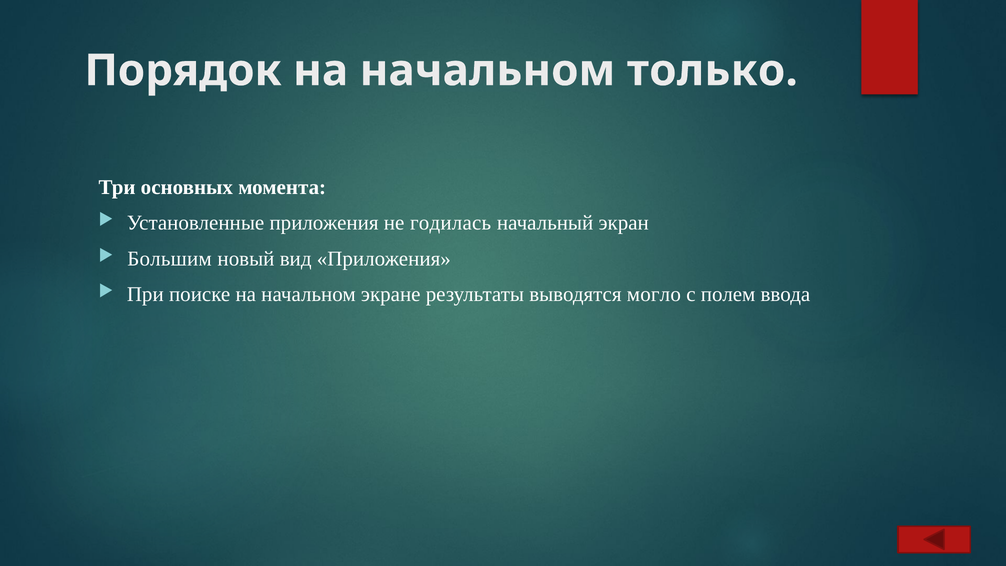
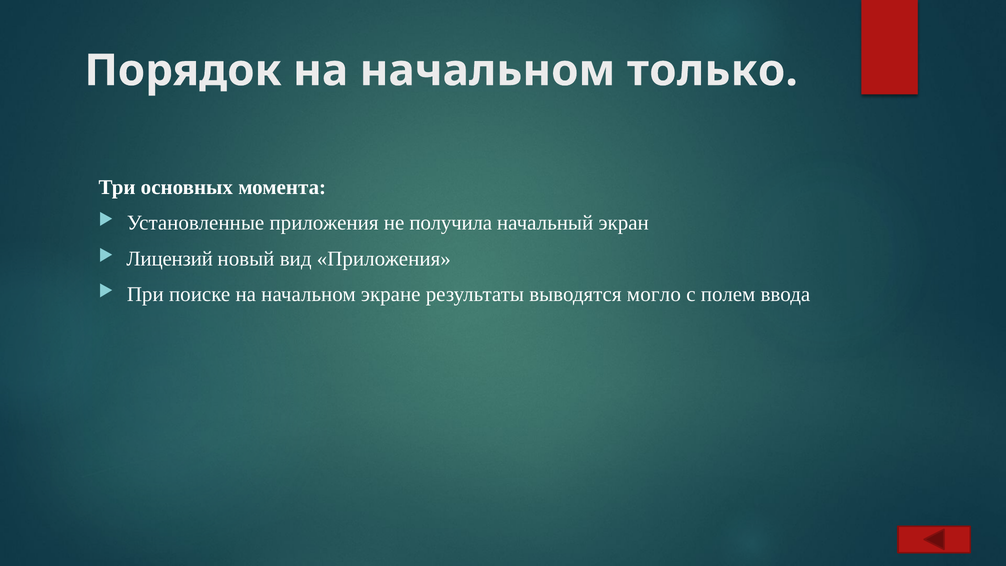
годилась: годилась -> получила (451, 223)
Большим: Большим -> Лицензий (170, 259)
